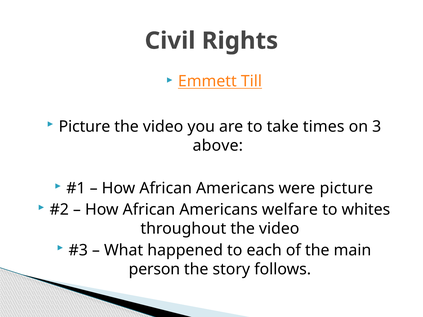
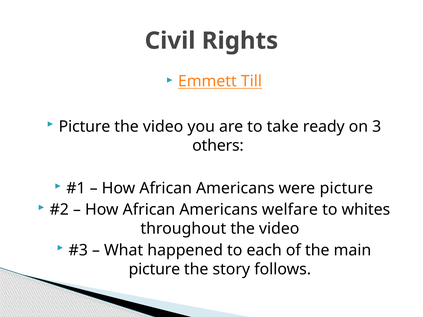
times: times -> ready (324, 127)
above: above -> others (218, 146)
person: person -> picture (154, 269)
